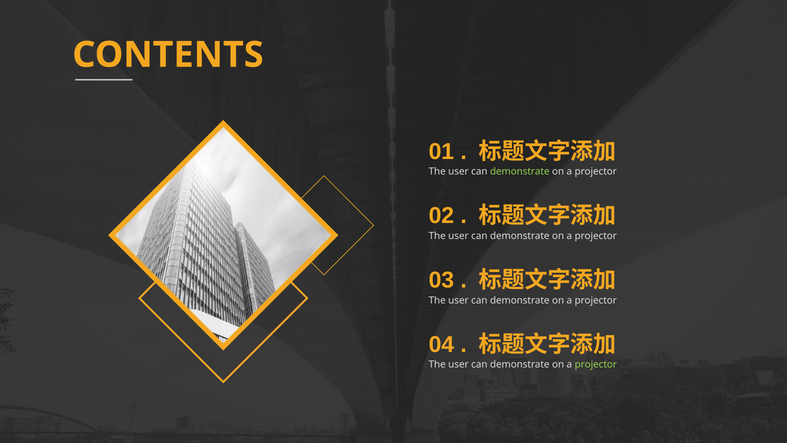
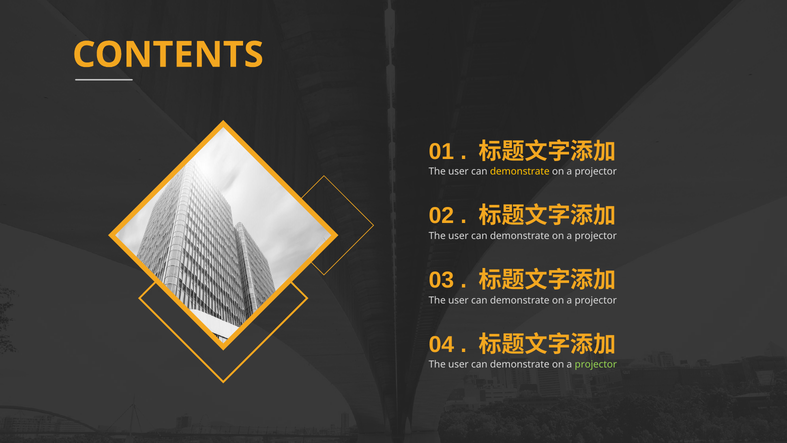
demonstrate colour: light green -> yellow (520, 171)
